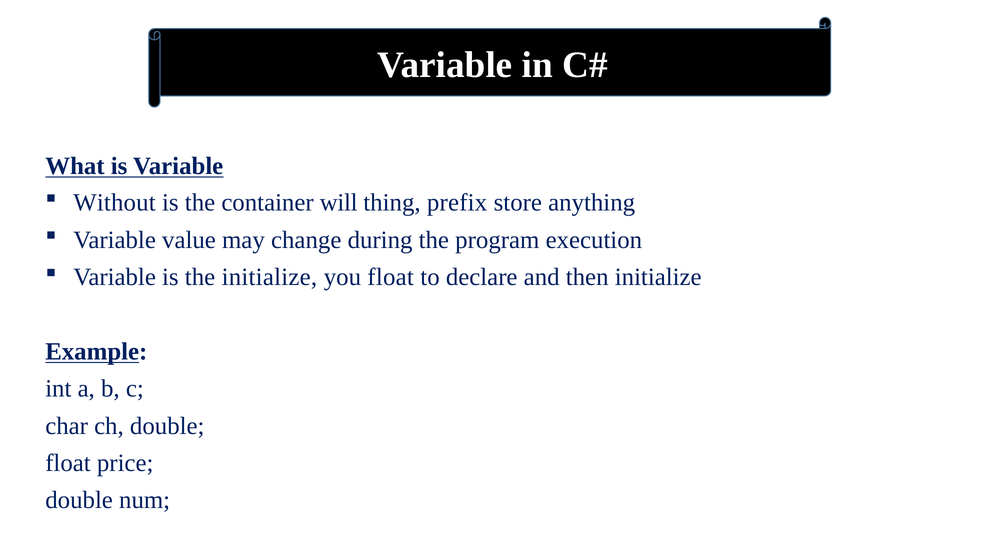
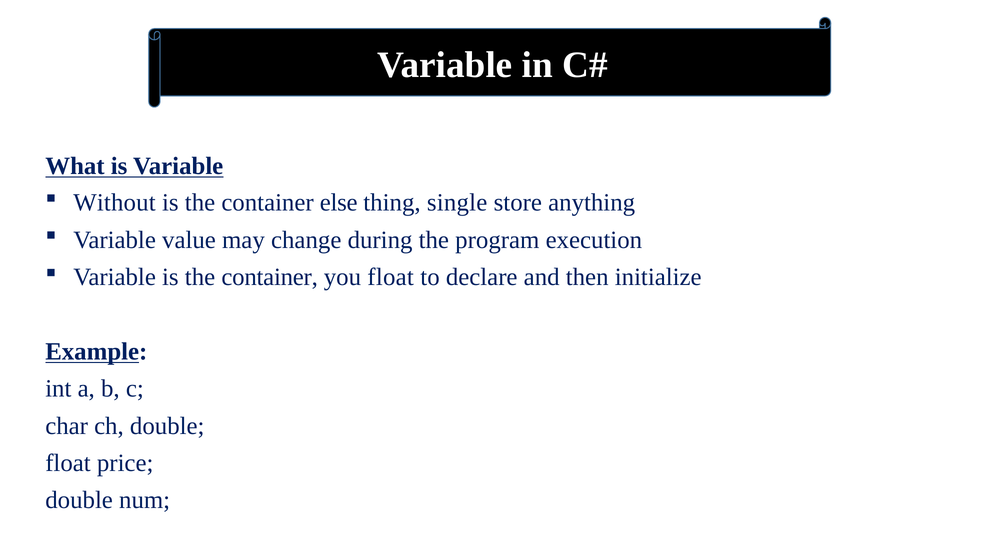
will: will -> else (339, 203)
prefix: prefix -> single (457, 203)
Variable is the initialize: initialize -> container (270, 277)
